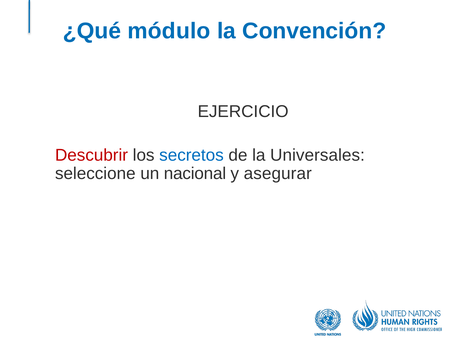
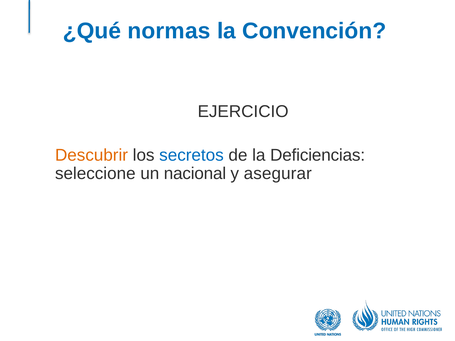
módulo: módulo -> normas (169, 31)
Descubrir colour: red -> orange (91, 155)
Universales: Universales -> Deficiencias (318, 155)
